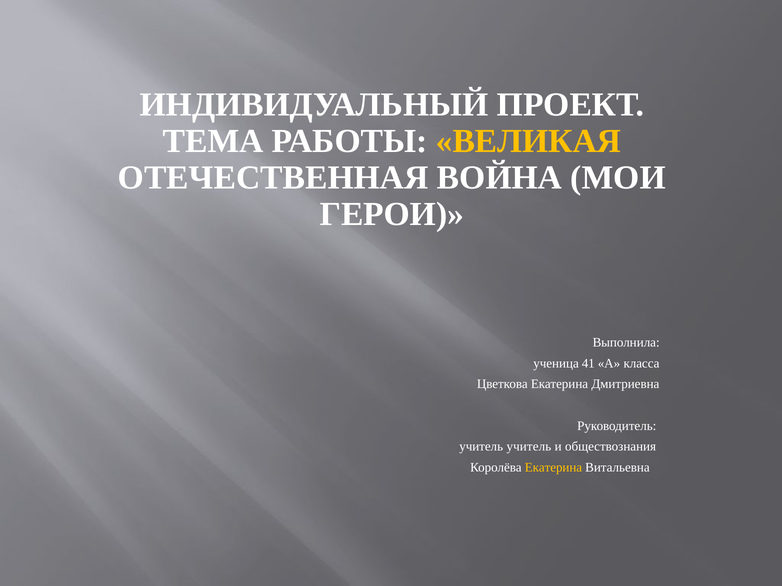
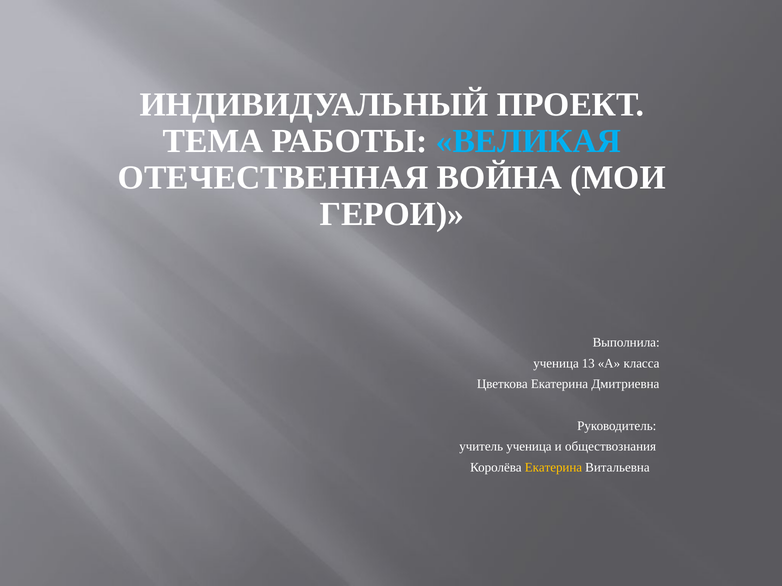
ВЕЛИКАЯ colour: yellow -> light blue (528, 141)
41: 41 -> 13 (588, 364)
учитель учитель: учитель -> ученица (529, 447)
